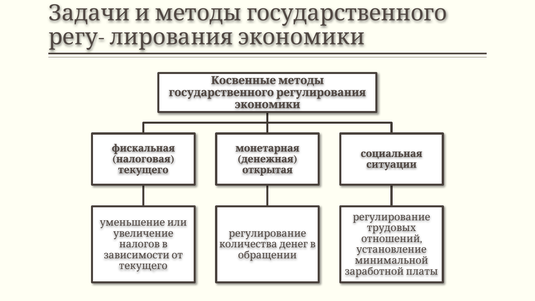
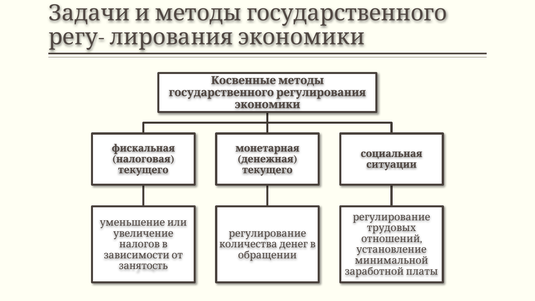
открытая: открытая -> текущего (267, 170)
текущего: текущего -> занятость (143, 266)
